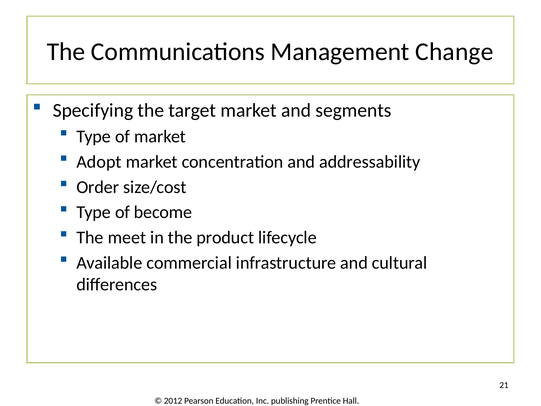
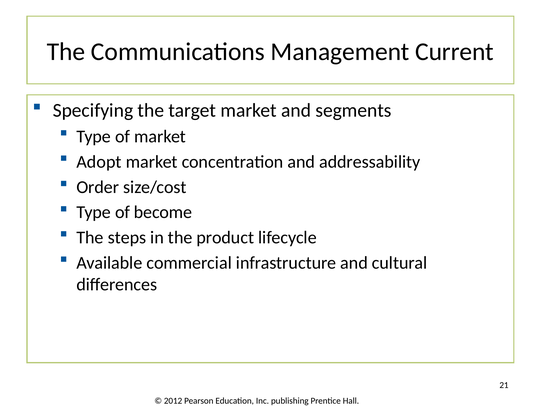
Change: Change -> Current (455, 52)
meet: meet -> steps (127, 237)
